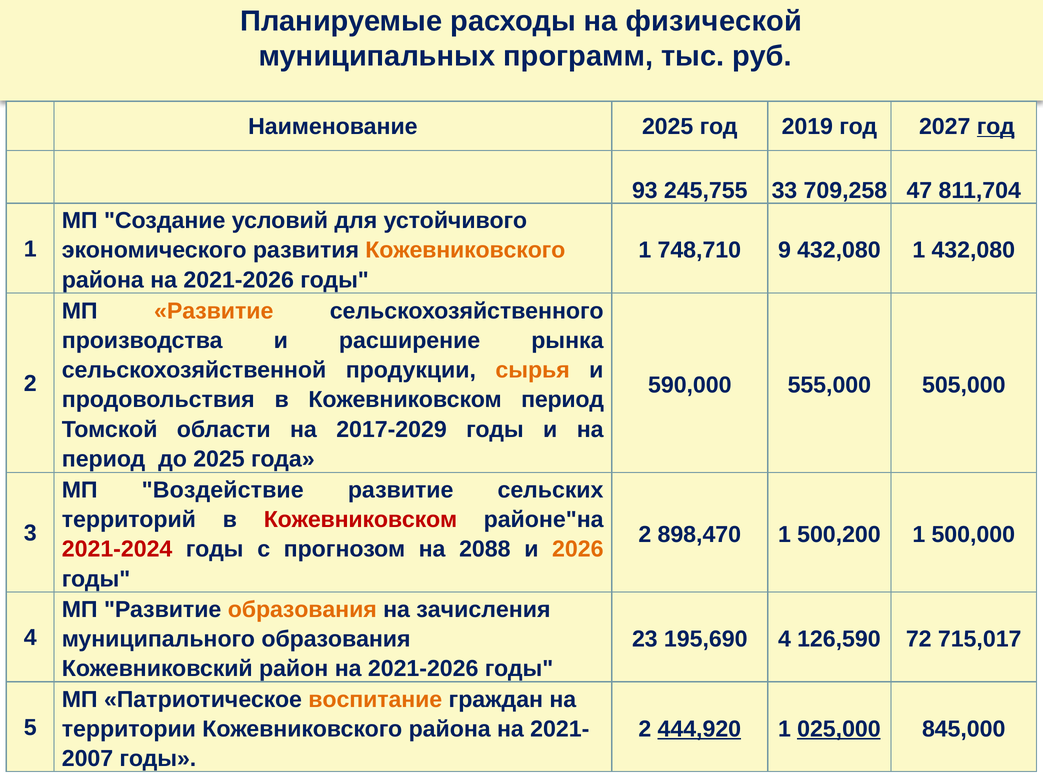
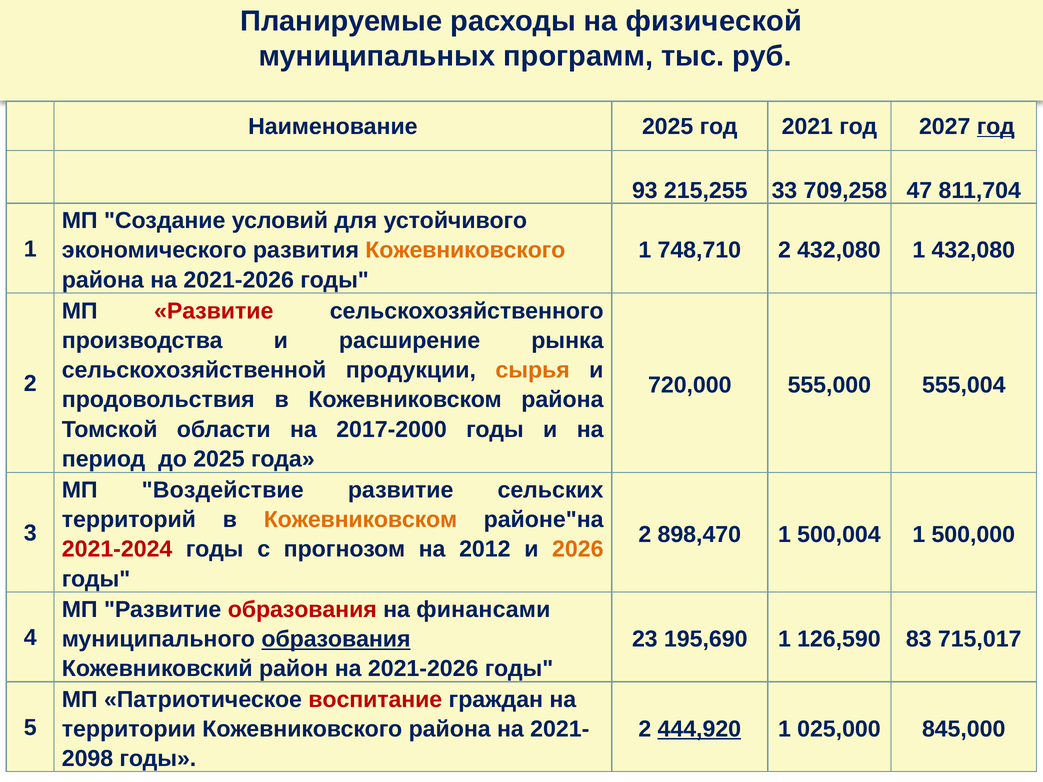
2019: 2019 -> 2021 (807, 127)
245,755: 245,755 -> 215,255 (706, 191)
748,710 9: 9 -> 2 (785, 250)
Развитие colour: orange -> red (214, 311)
590,000: 590,000 -> 720,000 (690, 385)
505,000: 505,000 -> 555,004 (964, 385)
Кожевниковском период: период -> района (562, 400)
2017-2029: 2017-2029 -> 2017-2000 (392, 430)
Кожевниковском colour: red -> orange (360, 520)
500,200: 500,200 -> 500,004 (839, 535)
2088: 2088 -> 2012 (485, 550)
образования colour: orange -> red (302, 610)
зачисления: зачисления -> финансами (483, 610)
образования underline: none -> present (336, 639)
195,690 4: 4 -> 1 (785, 639)
72: 72 -> 83 (919, 639)
воспитание colour: orange -> red (375, 700)
025,000 underline: present -> none (839, 729)
2007: 2007 -> 2098 (88, 759)
